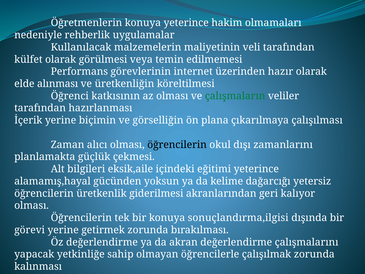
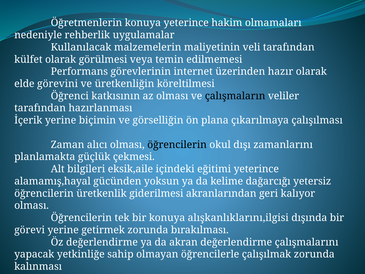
alınması: alınması -> görevini (58, 84)
çalışmaların colour: green -> black (235, 96)
sonuçlandırma,ilgisi: sonuçlandırma,ilgisi -> alışkanlıklarını,ilgisi (238, 218)
